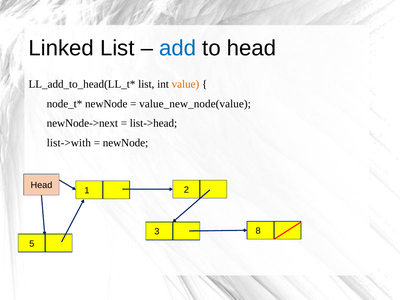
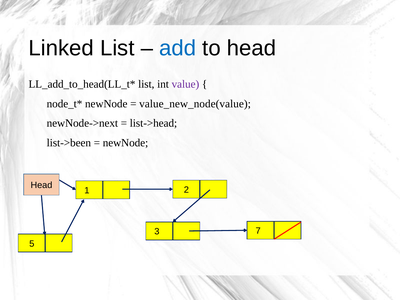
value colour: orange -> purple (185, 84)
list->with: list->with -> list->been (69, 143)
8: 8 -> 7 (258, 231)
